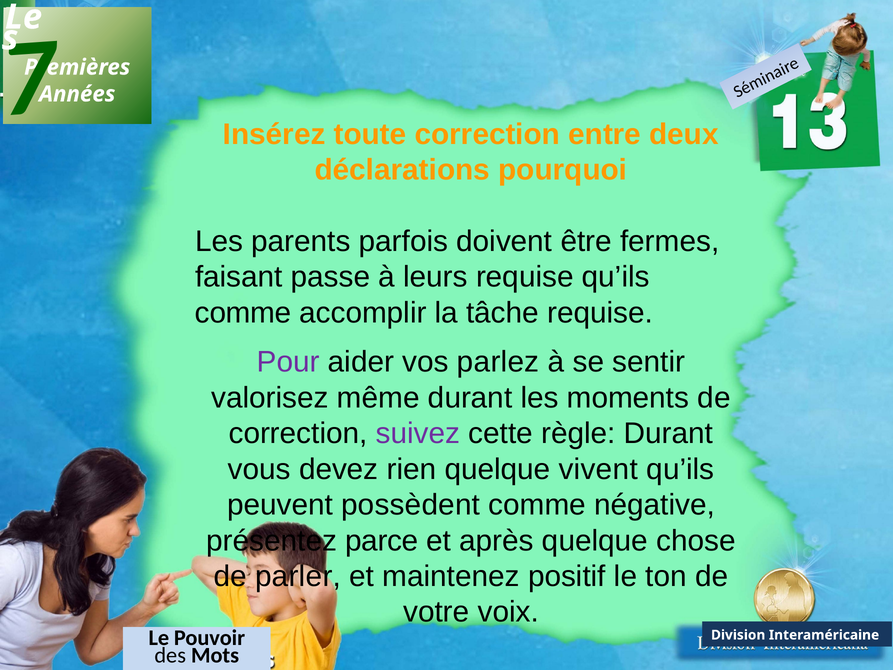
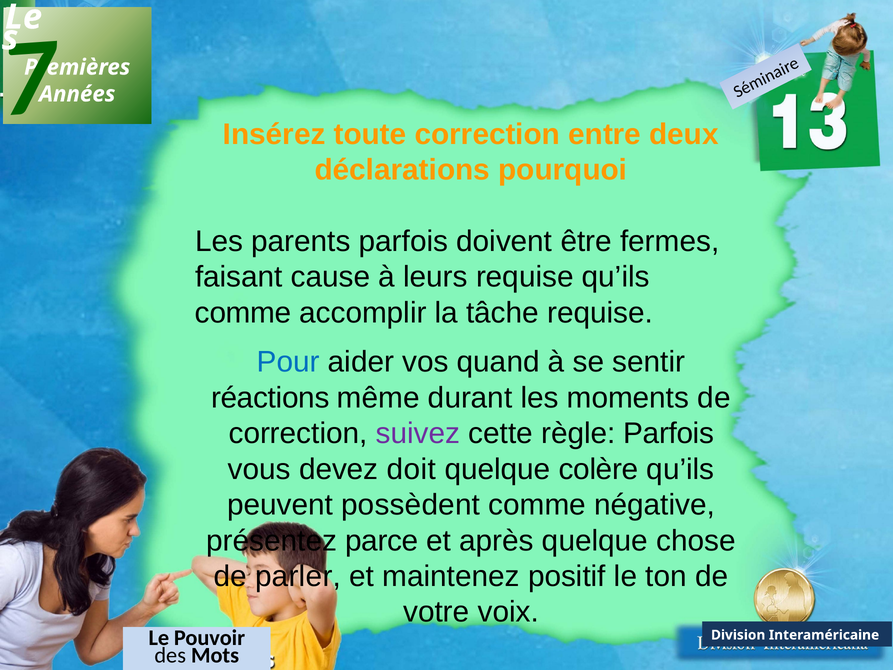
passe: passe -> cause (331, 277)
Pour colour: purple -> blue (288, 362)
parlez: parlez -> quand (498, 362)
valorisez: valorisez -> réactions (270, 398)
règle Durant: Durant -> Parfois (669, 433)
rien: rien -> doit (411, 469)
vivent: vivent -> colère (599, 469)
